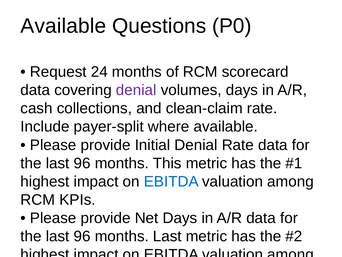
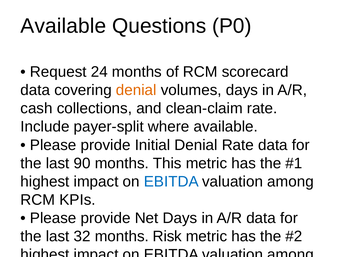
denial colour: purple -> orange (136, 90)
96: 96 -> 90 (82, 163)
96: 96 -> 32 (82, 236)
months Last: Last -> Risk (167, 236)
